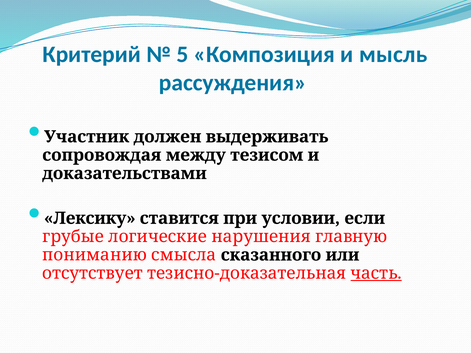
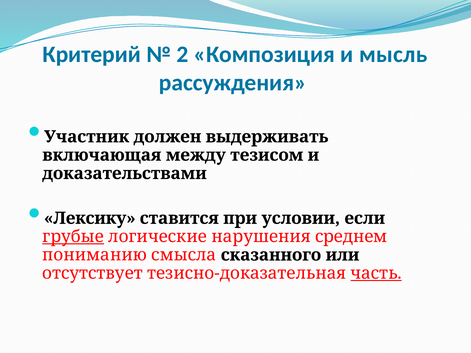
5: 5 -> 2 (182, 54)
сопровождая: сопровождая -> включающая (102, 155)
грубые underline: none -> present (73, 237)
главную: главную -> среднем (351, 237)
